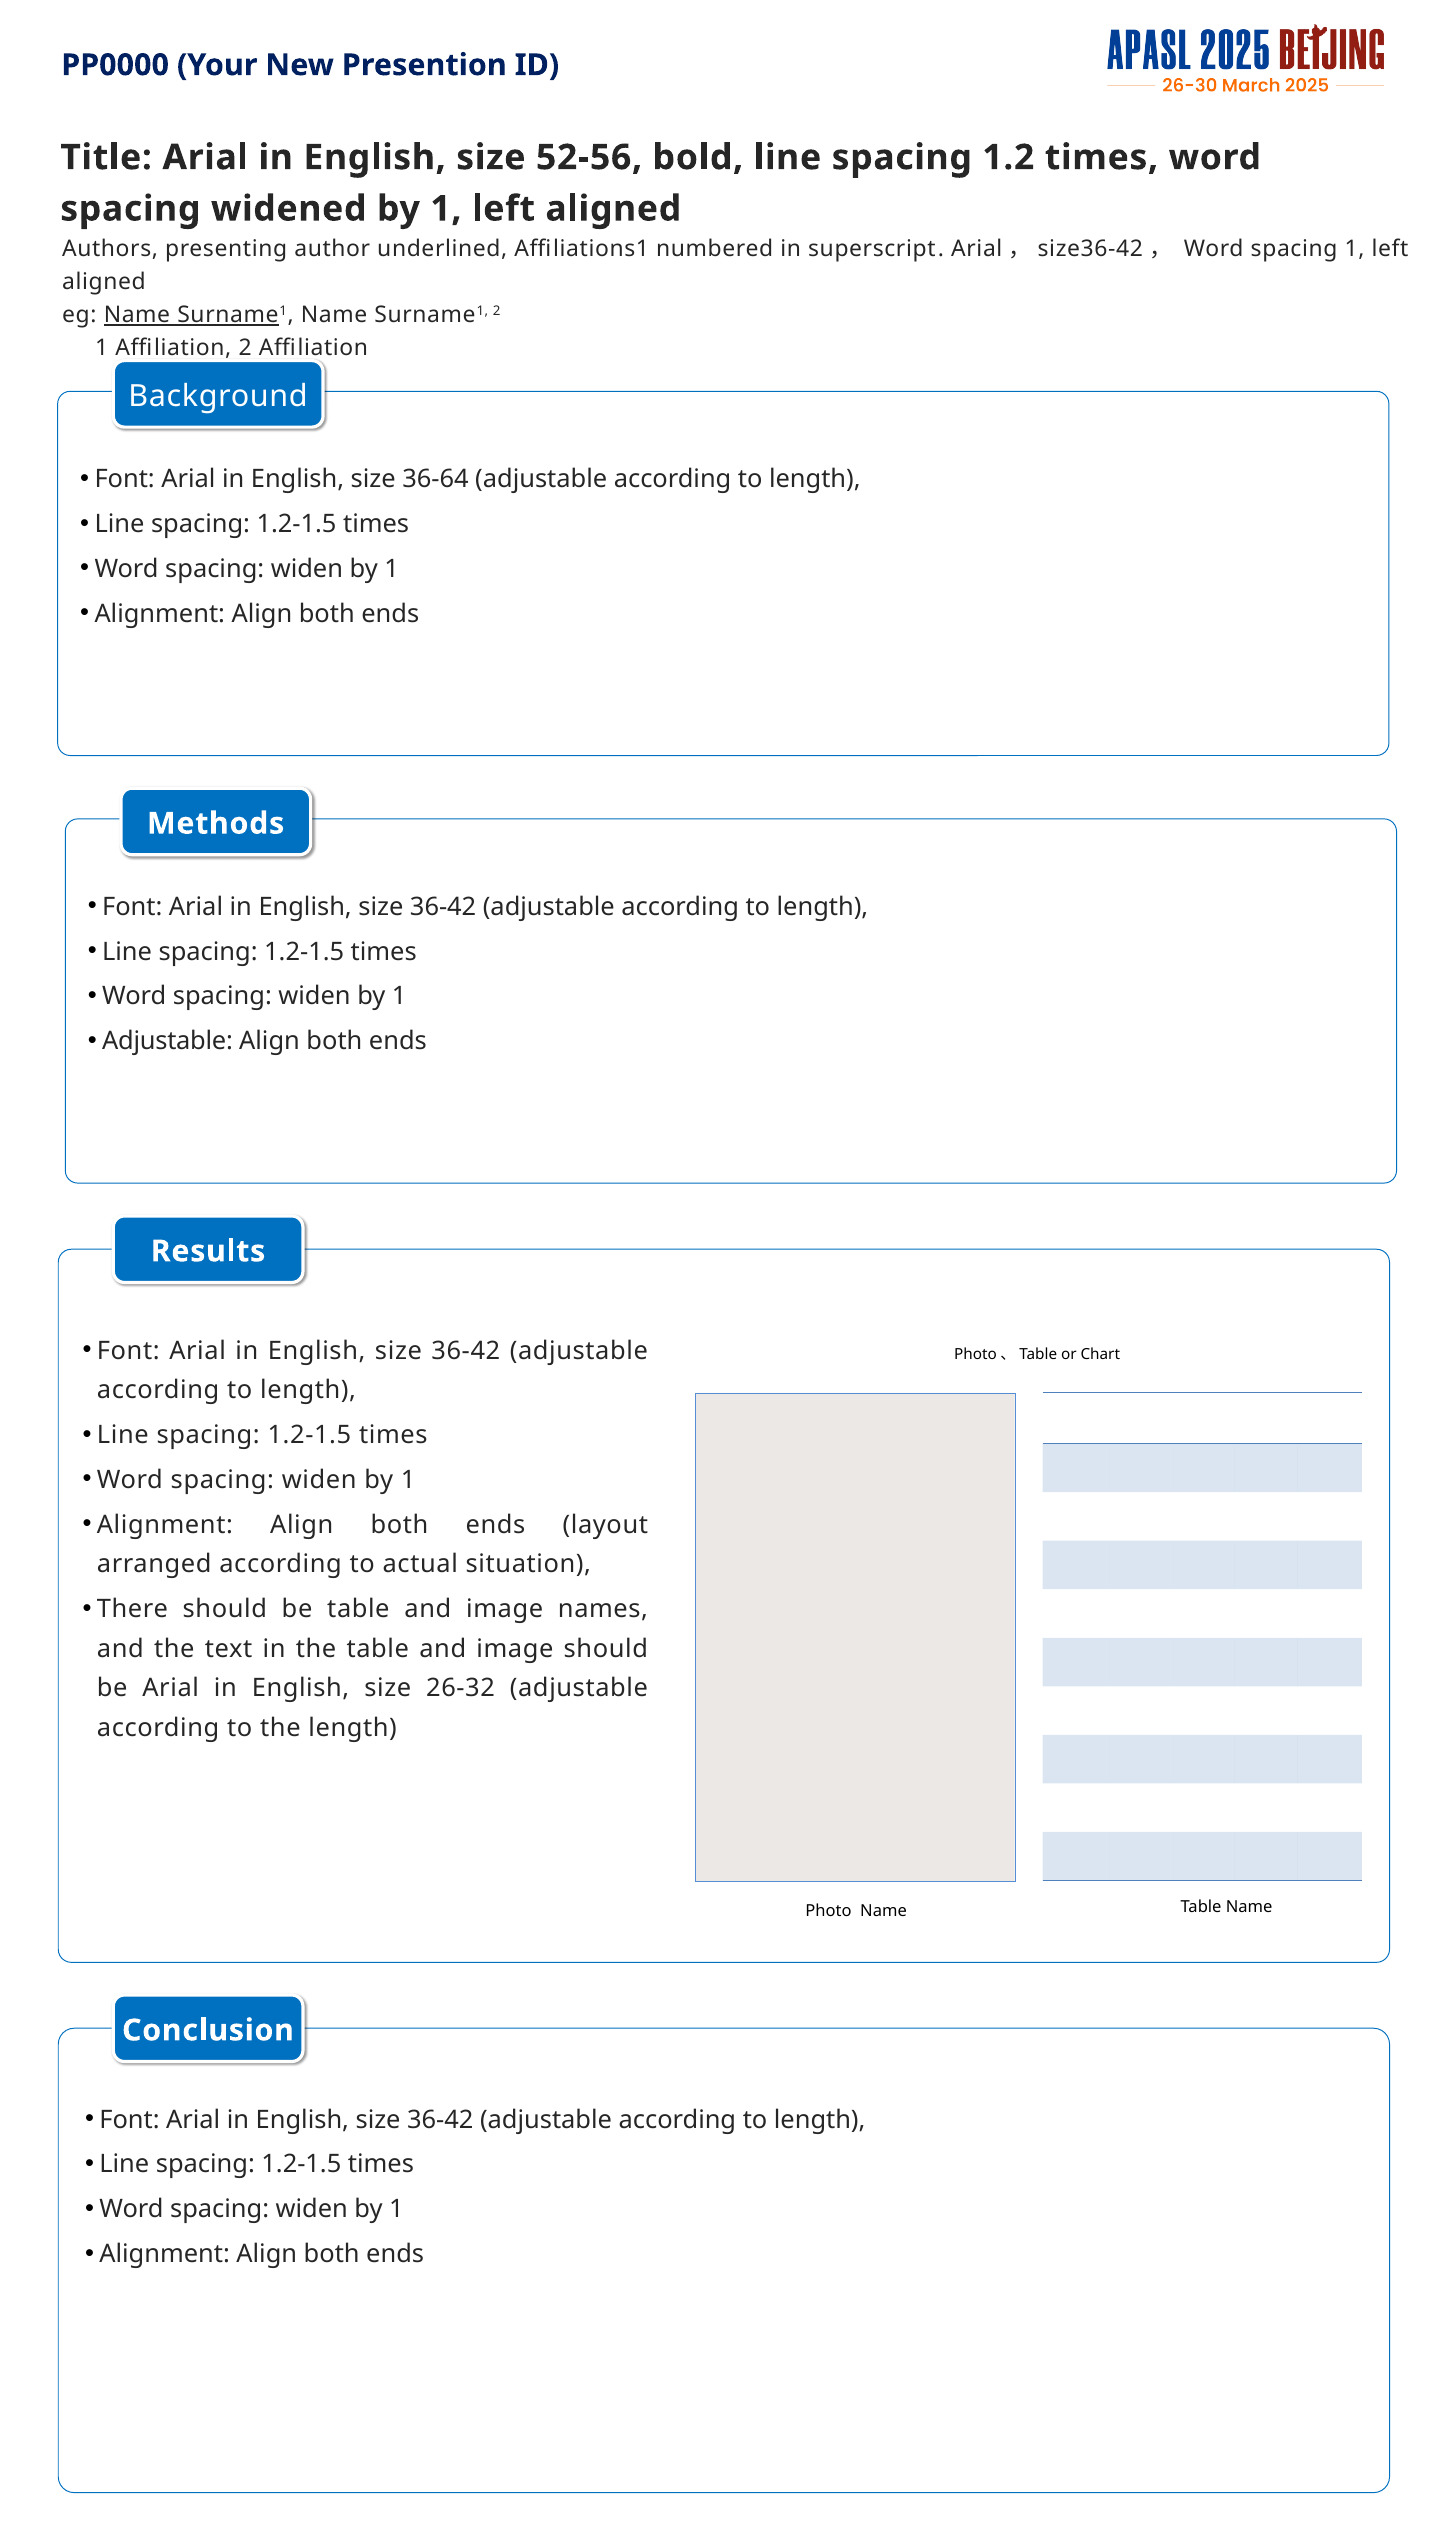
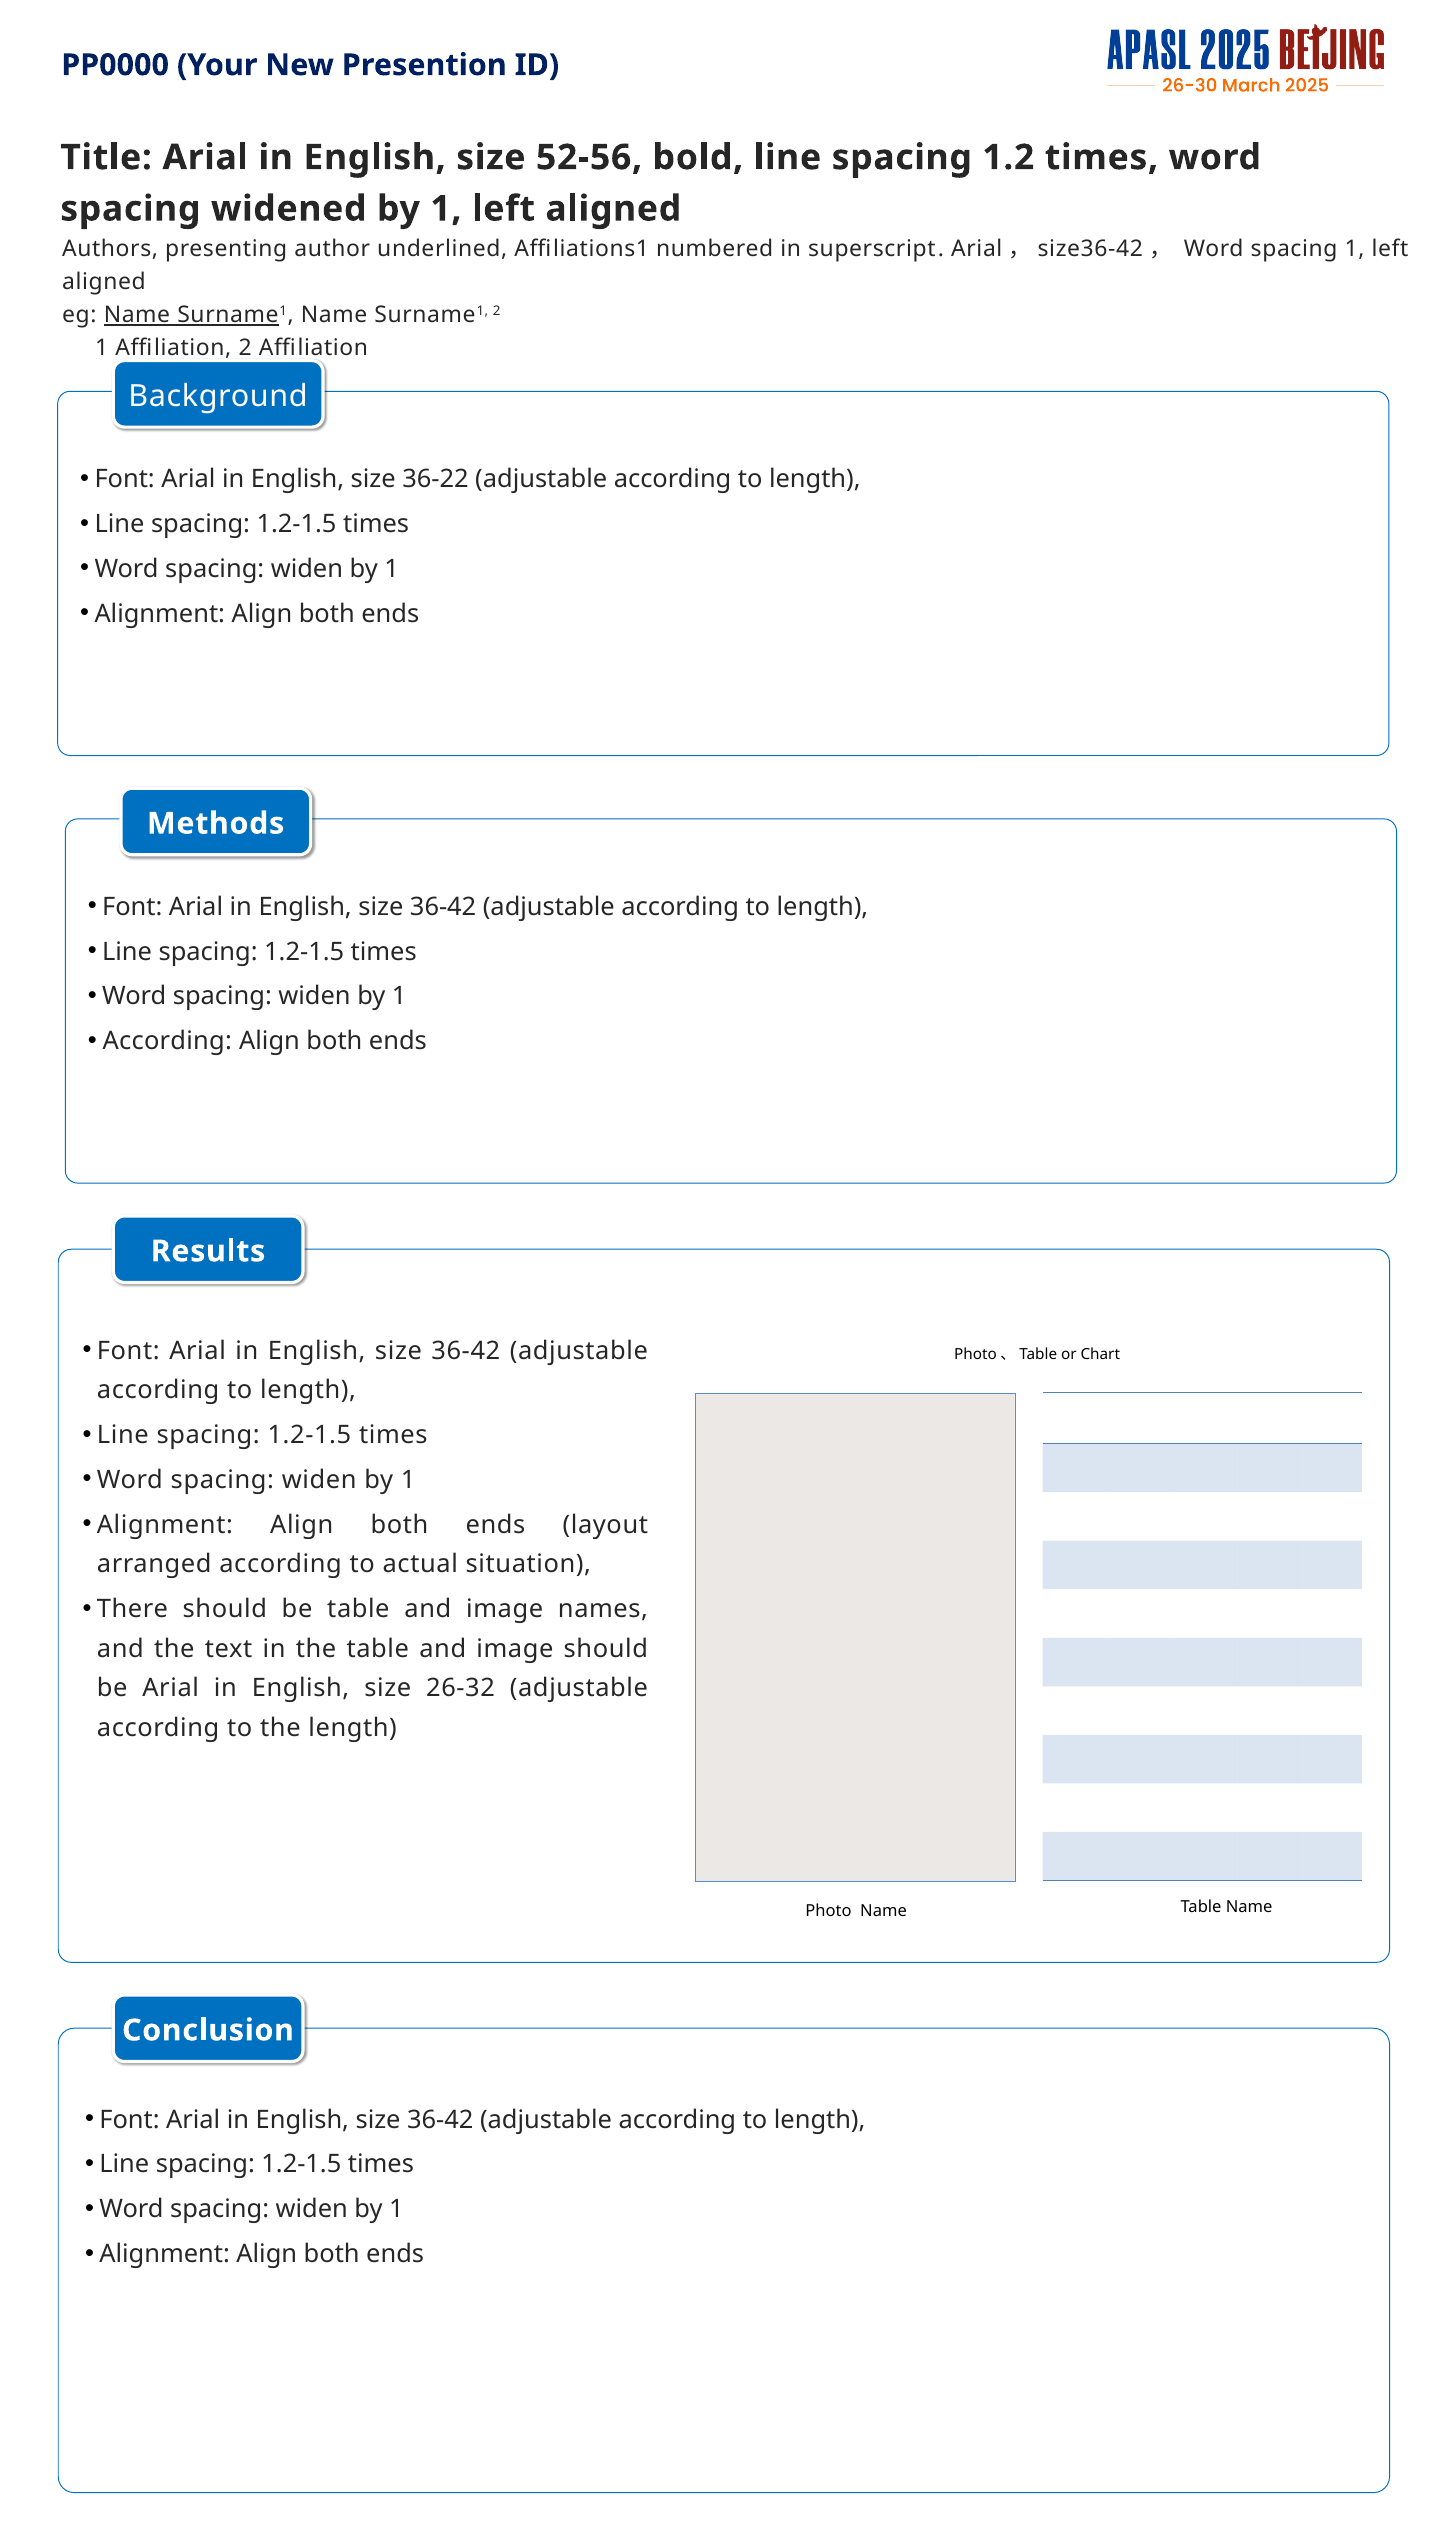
36-64: 36-64 -> 36-22 (435, 479)
Adjustable: Adjustable -> According (167, 1041)
